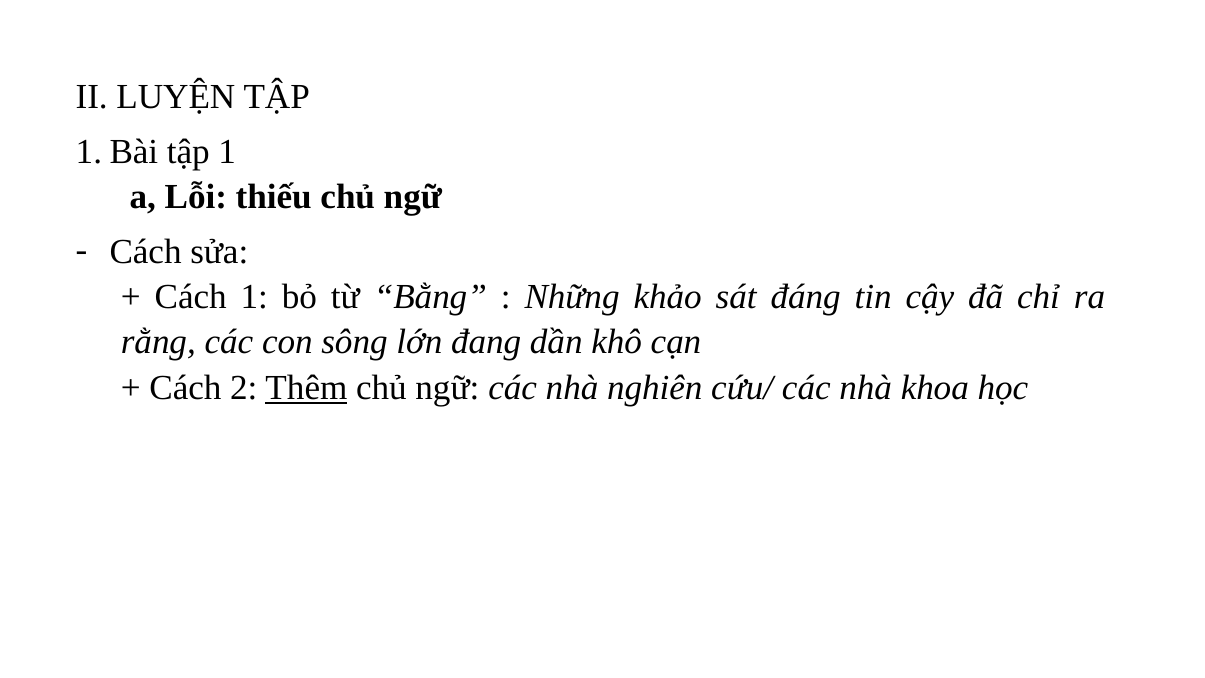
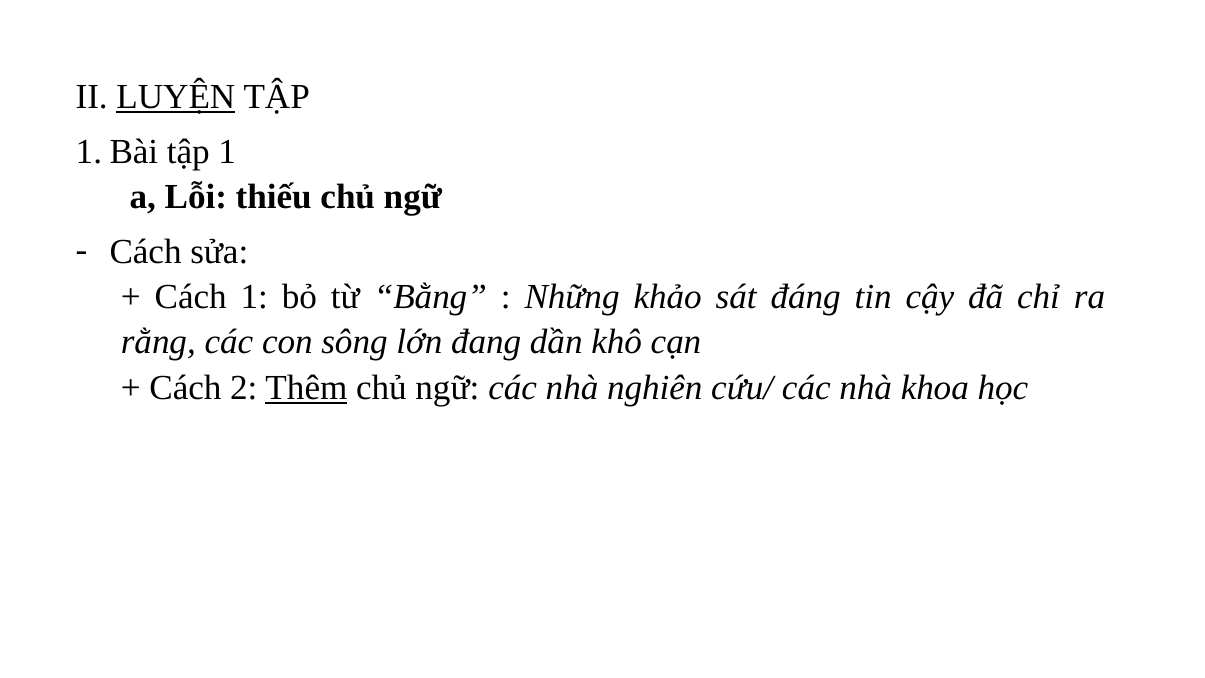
LUYỆN underline: none -> present (176, 96)
